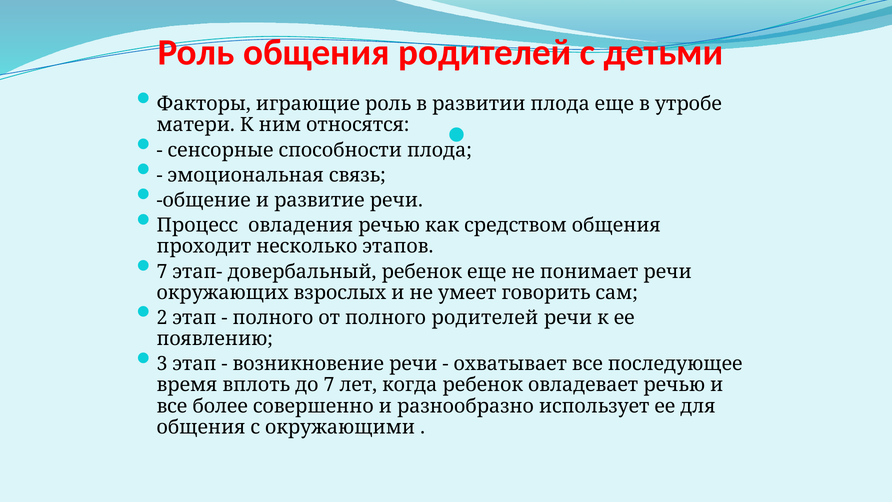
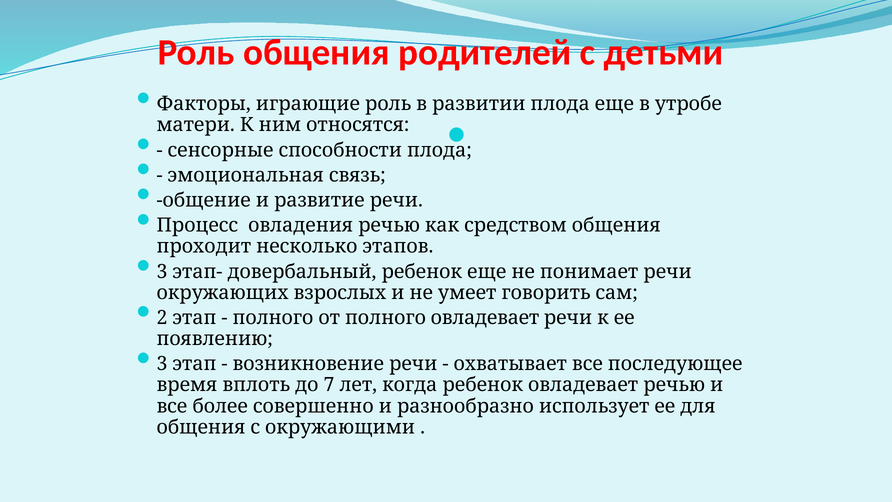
7: 7 -> 3 (162, 271)
полного родителей: родителей -> овладевает (485, 318)
